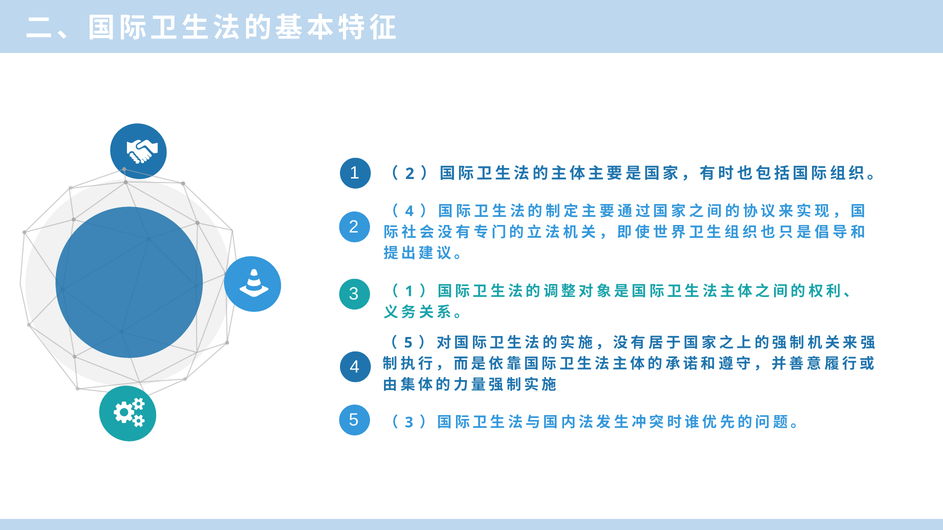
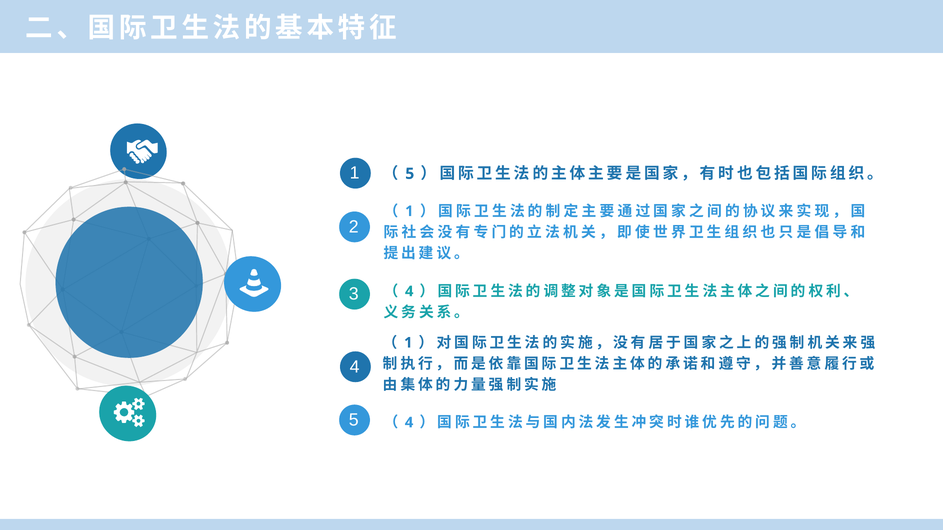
2: 2 -> 5 (410, 174)
4: 4 -> 1 (409, 211)
1: 1 -> 4 (409, 292)
5: 5 -> 1 (408, 343)
3: 3 -> 4 (409, 423)
